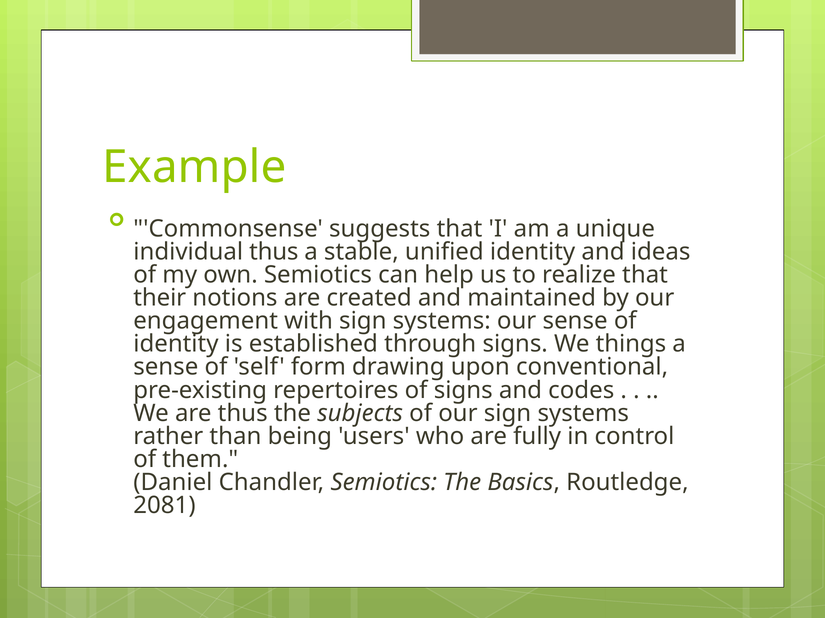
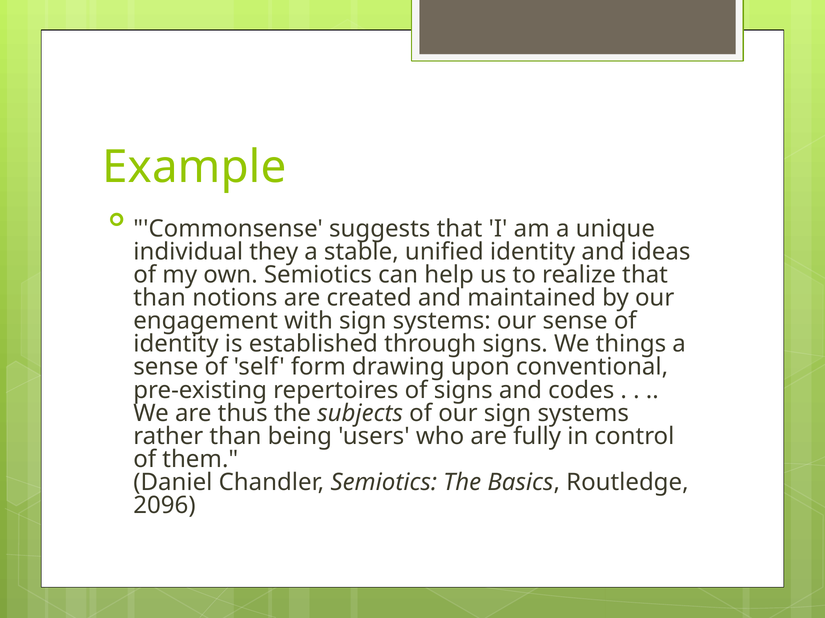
individual thus: thus -> they (274, 252)
their: their -> than (160, 298)
2081: 2081 -> 2096 (164, 506)
